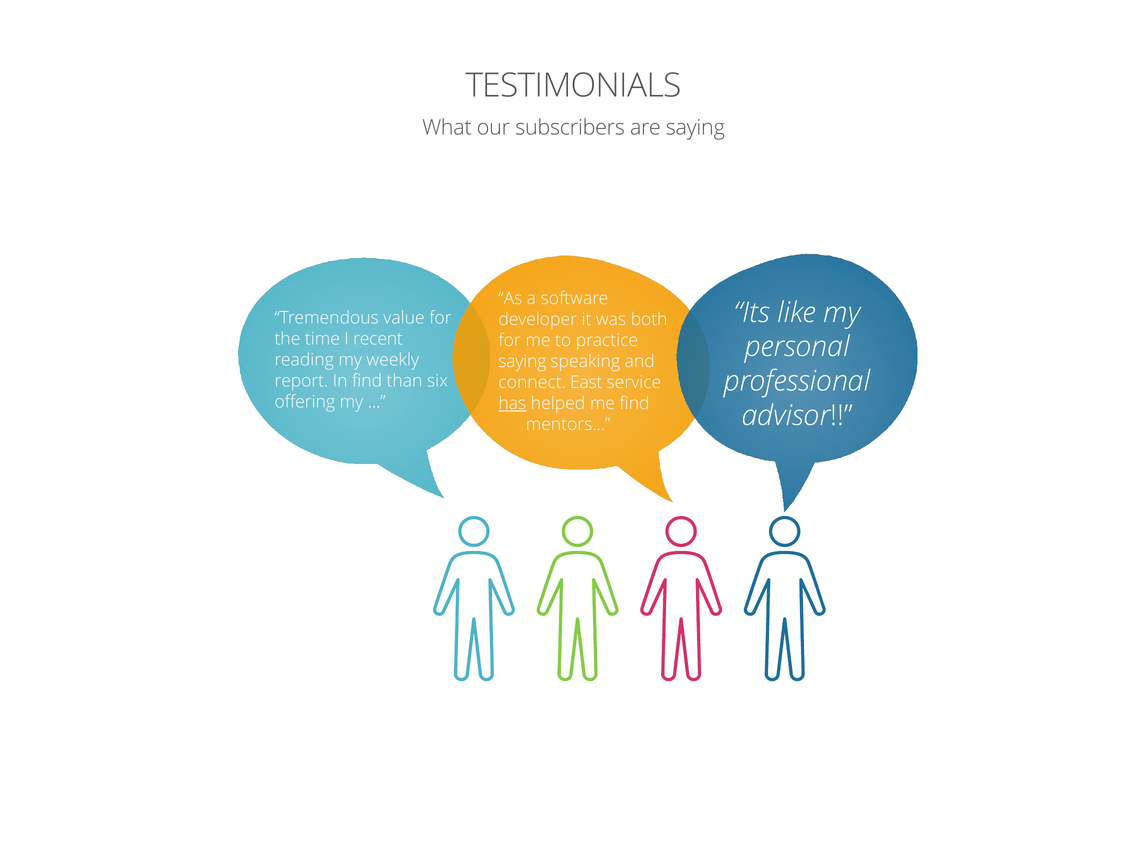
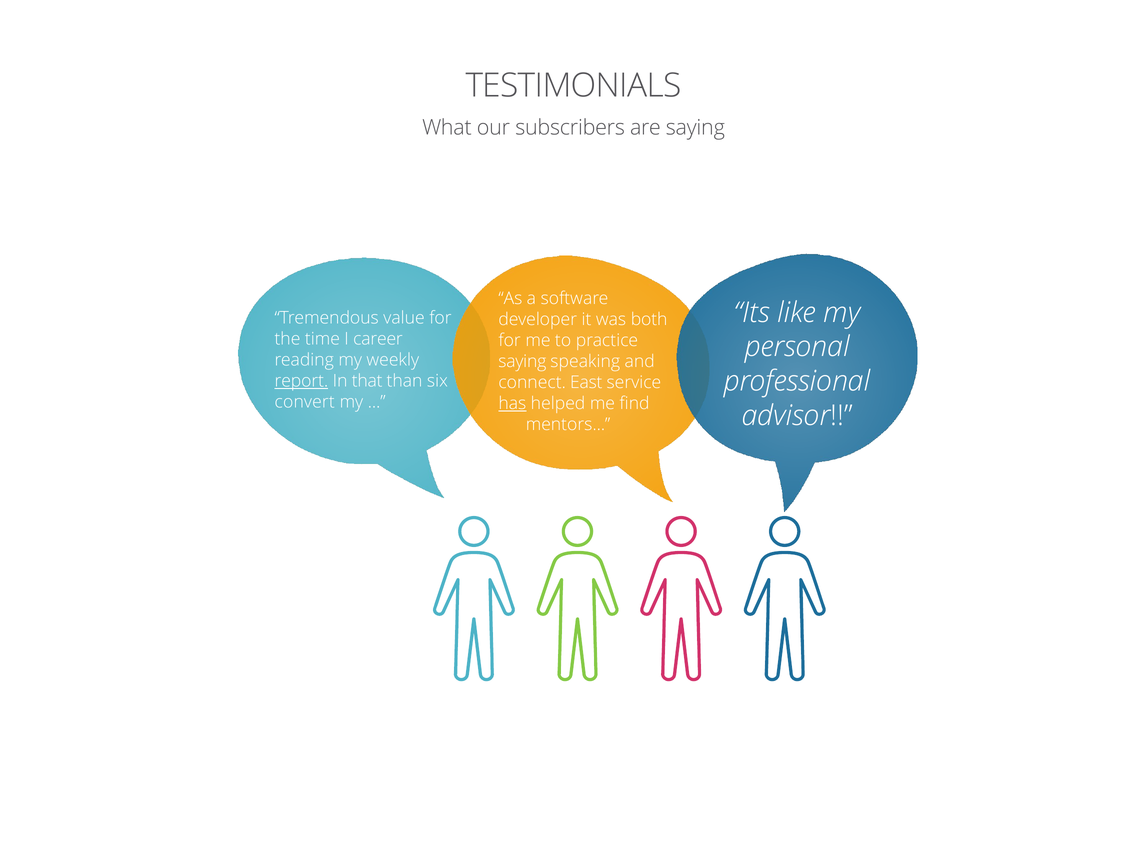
recent: recent -> career (378, 339)
report underline: none -> present (301, 381)
In find: find -> that (367, 381)
offering: offering -> convert (305, 402)
